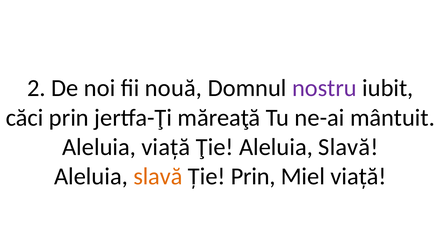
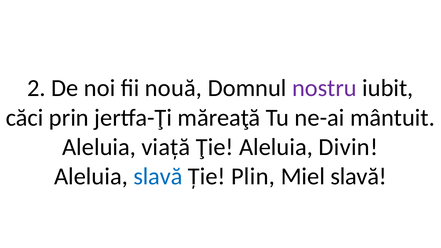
Ţie Aleluia Slavă: Slavă -> Divin (348, 147)
slavă colour: orange -> blue (158, 176)
Ție Prin: Prin -> Plin (253, 176)
Miel viață: viață -> slavă (359, 176)
